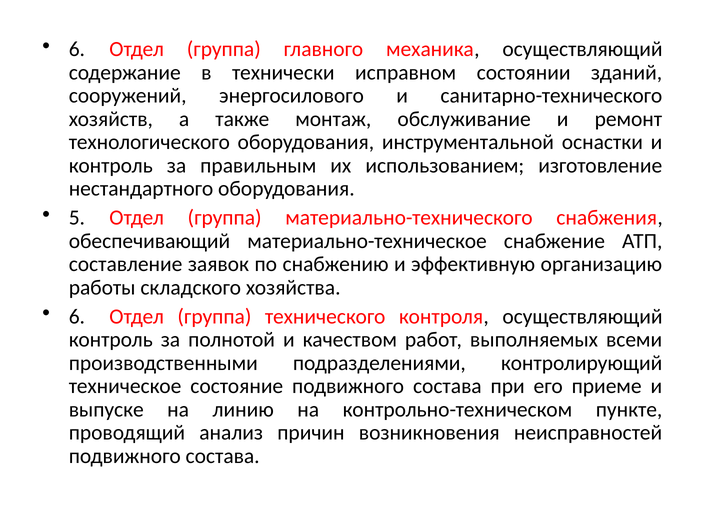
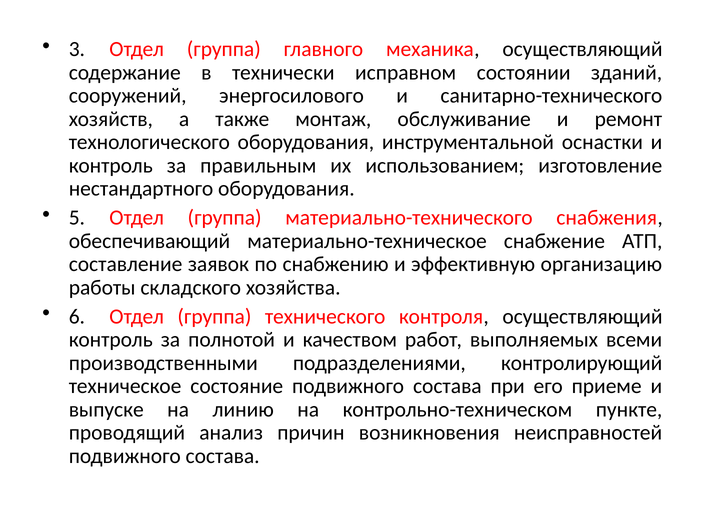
6: 6 -> 3 (77, 49)
